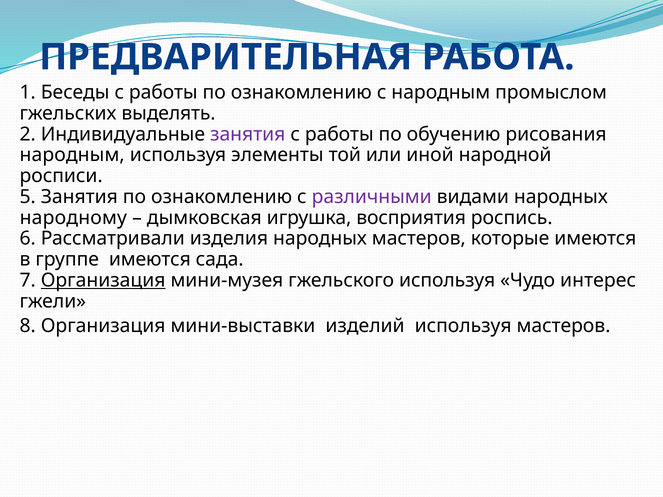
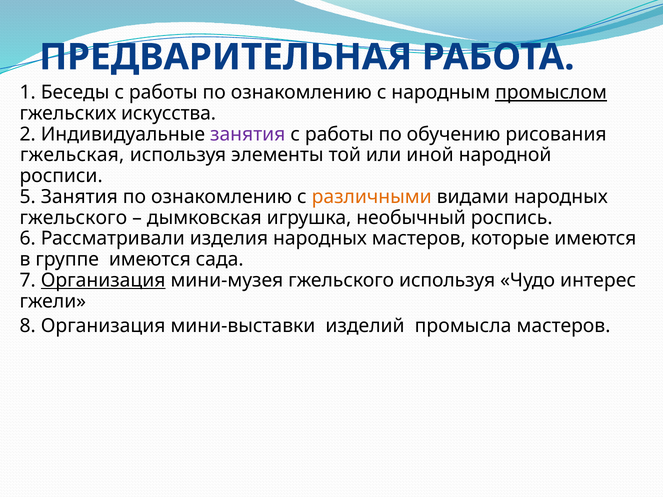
промыслом underline: none -> present (551, 93)
выделять: выделять -> искусства (169, 113)
народным: народным -> гжельская (72, 155)
различными colour: purple -> orange (372, 197)
народному: народному -> гжельского (73, 218)
восприятия: восприятия -> необычный (411, 218)
изделий используя: используя -> промысла (463, 326)
